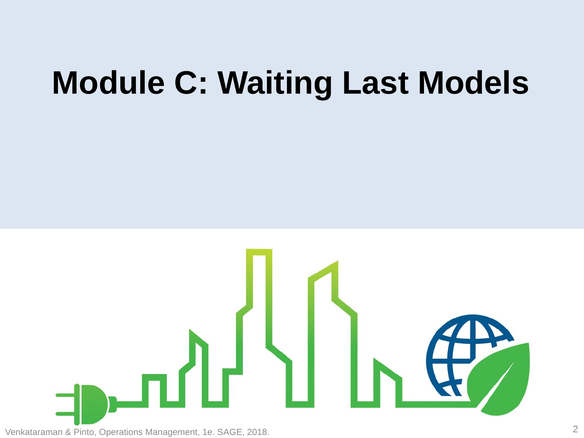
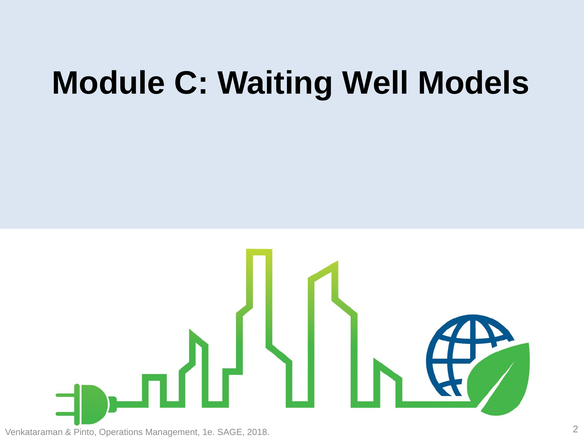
Last: Last -> Well (376, 83)
